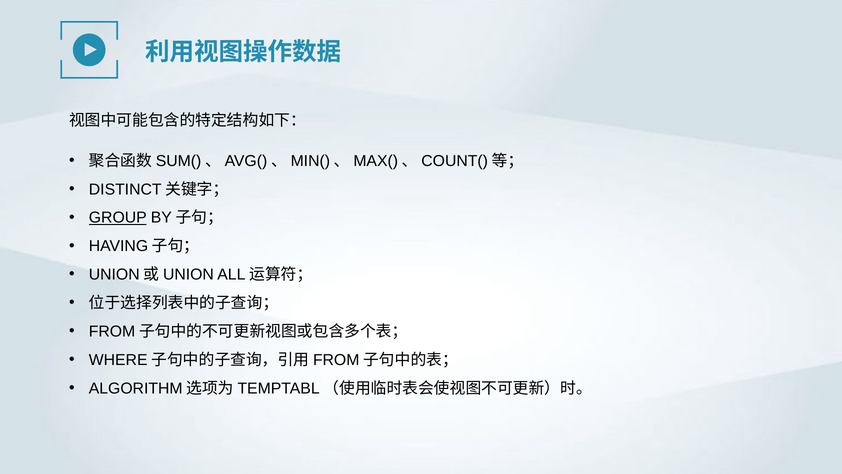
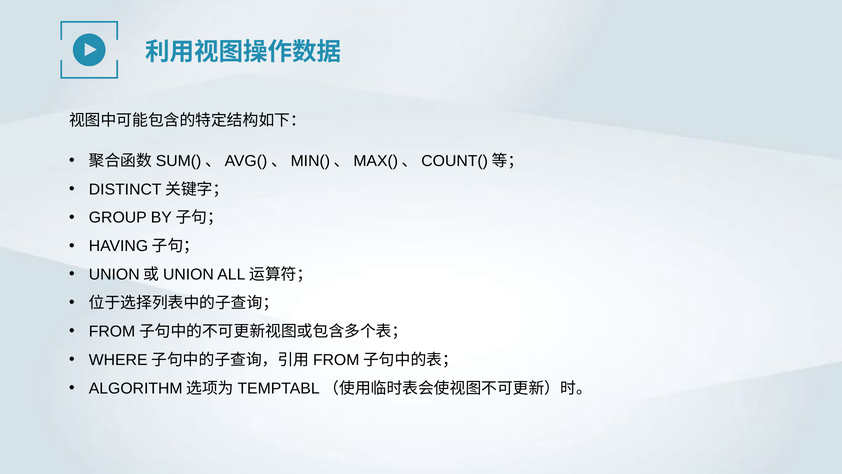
GROUP underline: present -> none (118, 218)
